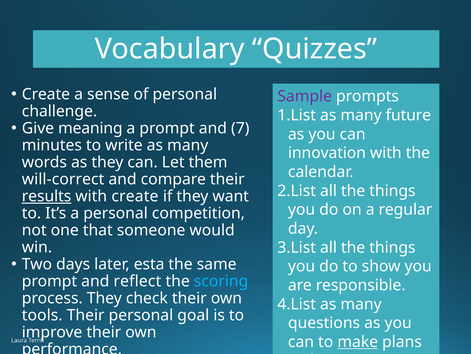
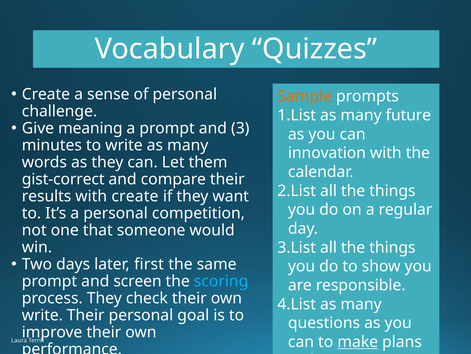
Sample colour: purple -> orange (305, 96)
7: 7 -> 3 (240, 128)
will-correct: will-correct -> gist-correct (63, 179)
results underline: present -> none (47, 196)
esta: esta -> first (149, 264)
reflect: reflect -> screen (138, 281)
tools: tools -> write (42, 315)
